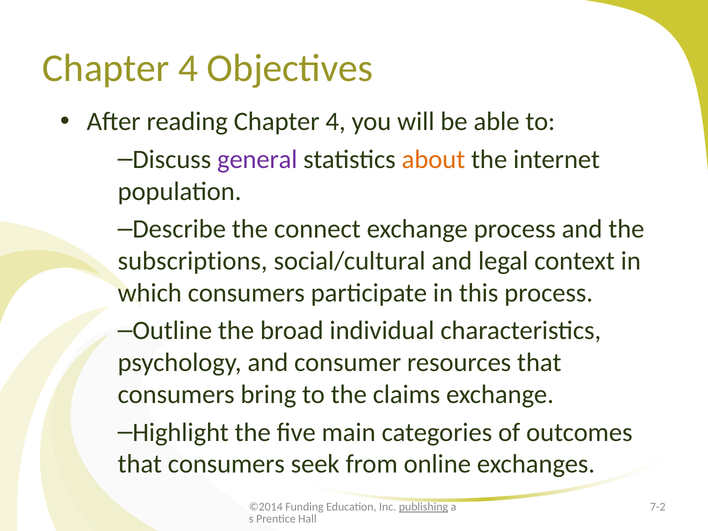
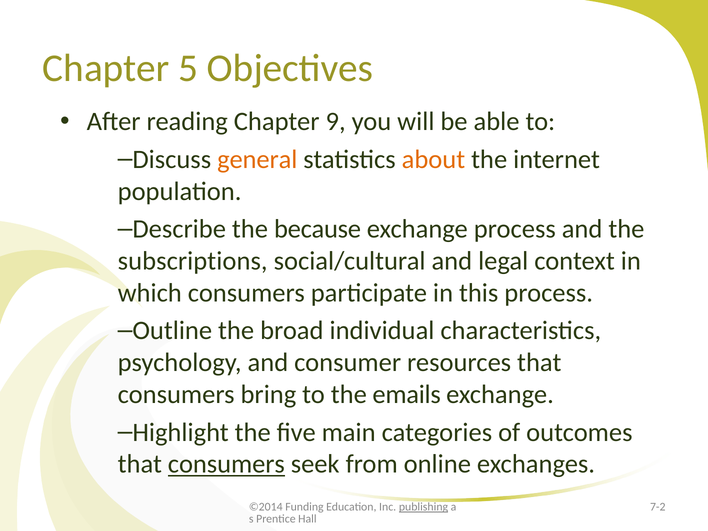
4: 4 -> 5 (188, 68)
reading Chapter 4: 4 -> 9 (336, 122)
general colour: purple -> orange (257, 159)
connect: connect -> because (318, 229)
claims: claims -> emails (407, 394)
consumers underline: none -> present (226, 464)
